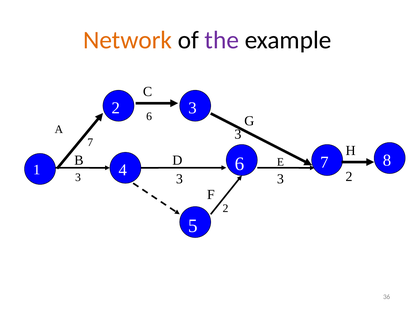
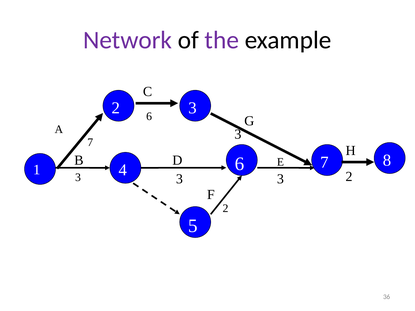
Network colour: orange -> purple (128, 40)
